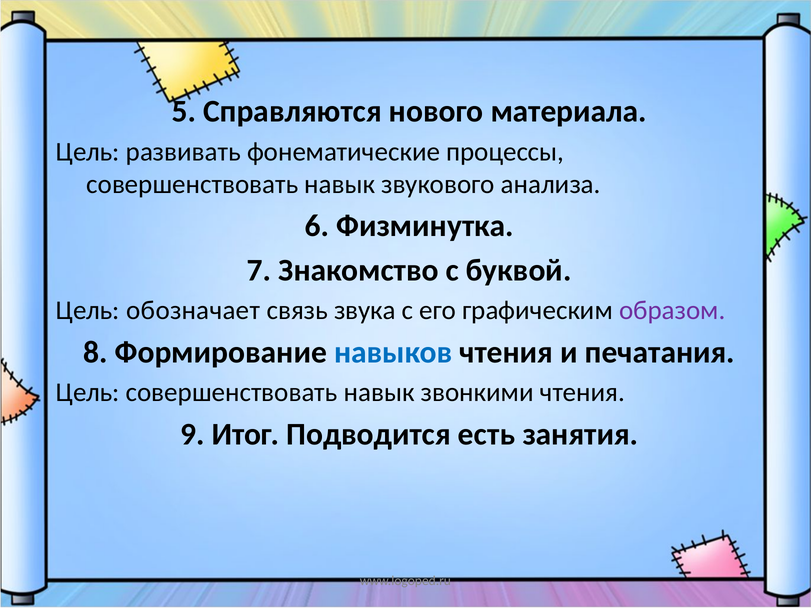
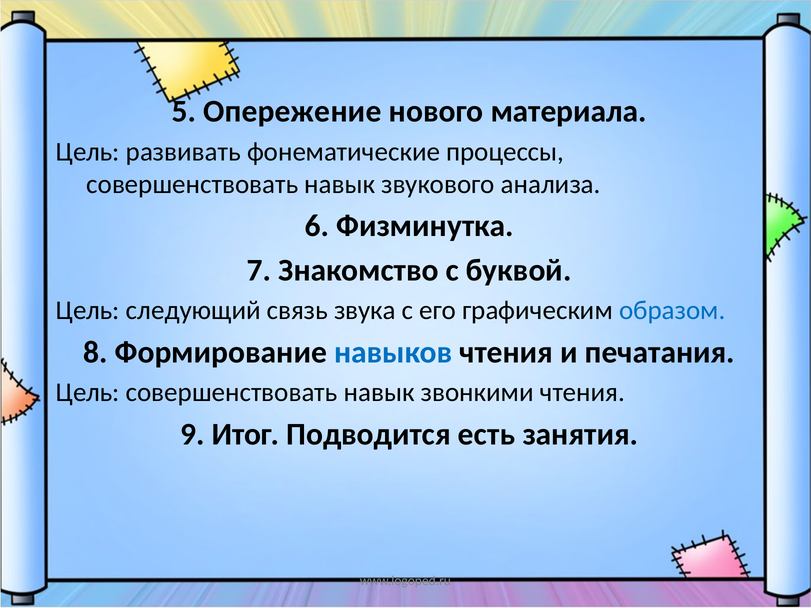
Справляются: Справляются -> Опережение (292, 112)
обозначает: обозначает -> следующий (193, 311)
образом colour: purple -> blue (672, 311)
